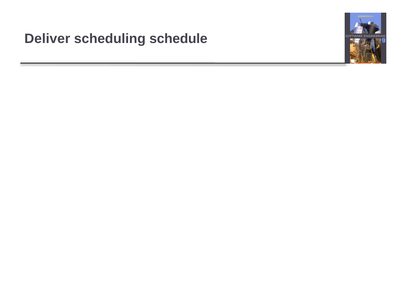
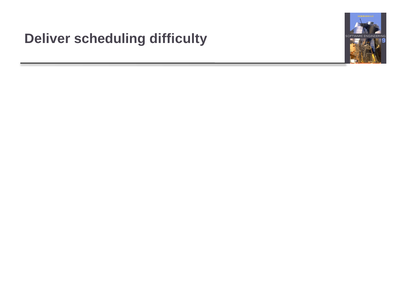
schedule: schedule -> difficulty (178, 39)
